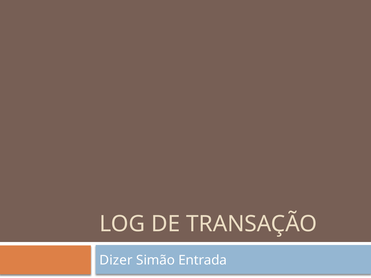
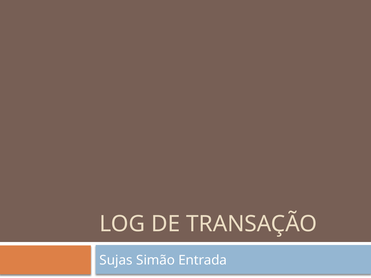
Dizer: Dizer -> Sujas (116, 260)
